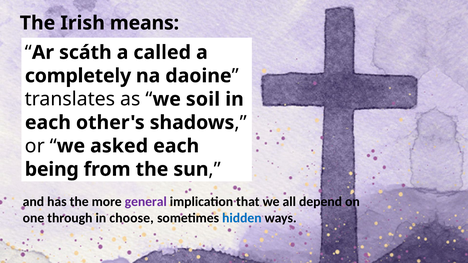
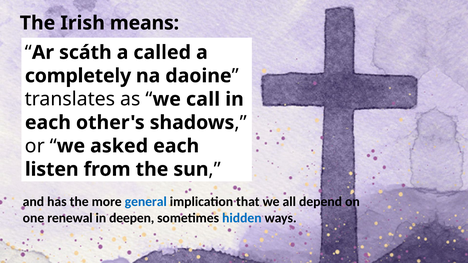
soil: soil -> call (203, 99)
being: being -> listen (52, 170)
general colour: purple -> blue (146, 202)
through: through -> renewal (70, 218)
choose: choose -> deepen (132, 218)
